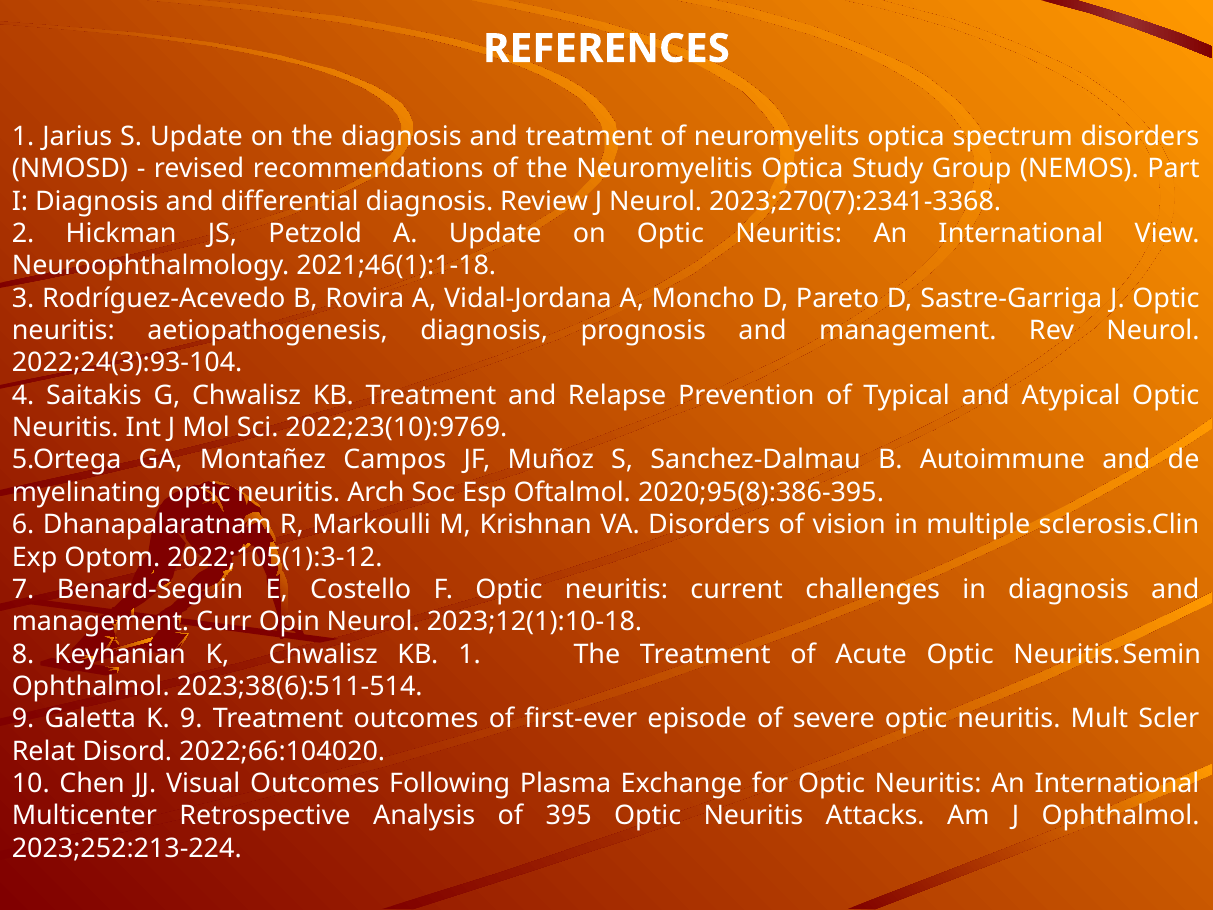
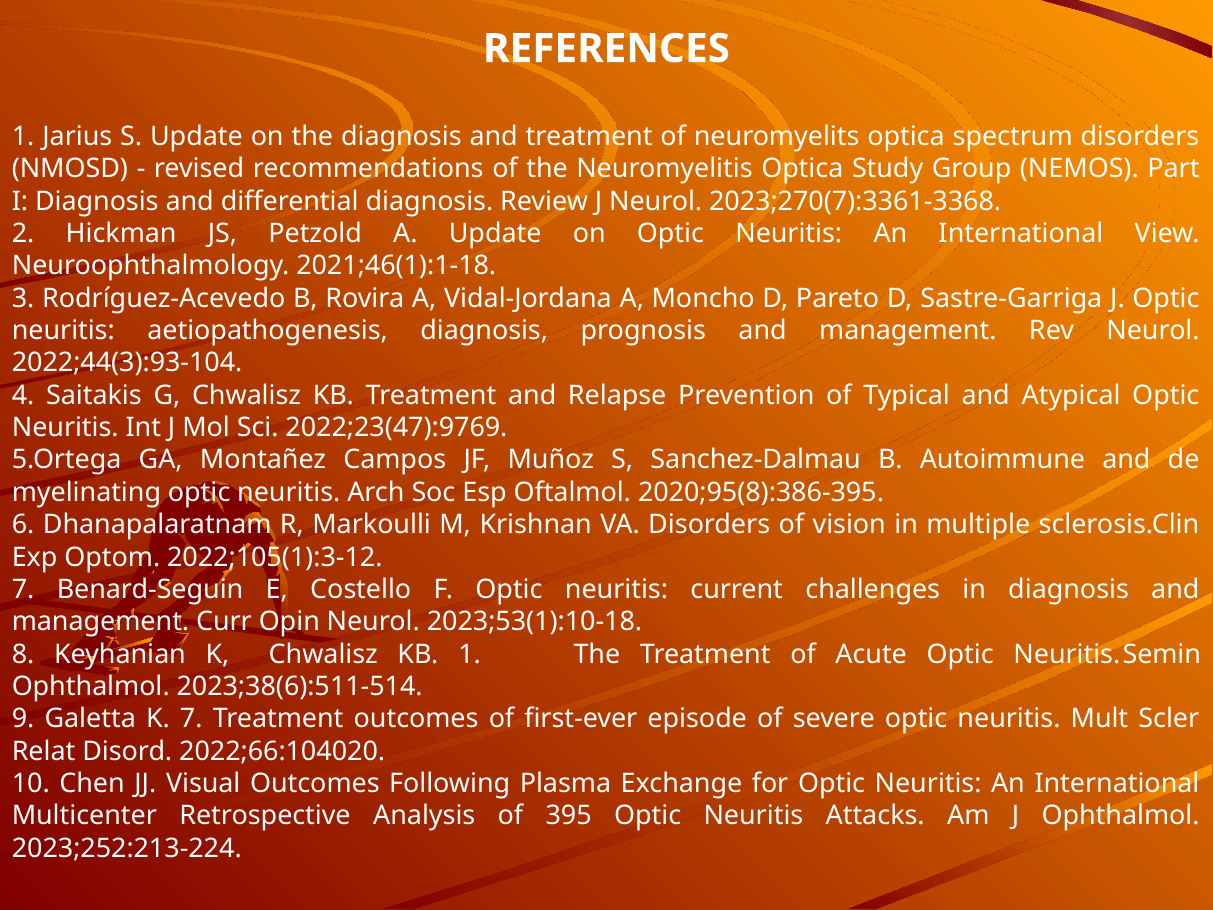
2023;270(7):2341-3368: 2023;270(7):2341-3368 -> 2023;270(7):3361-3368 (855, 201)
2022;24(3):93-104: 2022;24(3):93-104 -> 2022;44(3):93-104 (127, 363)
2022;23(10):9769: 2022;23(10):9769 -> 2022;23(47):9769 (396, 428)
2023;12(1):10-18: 2023;12(1):10-18 -> 2023;53(1):10-18 (534, 622)
K 9: 9 -> 7 (191, 719)
